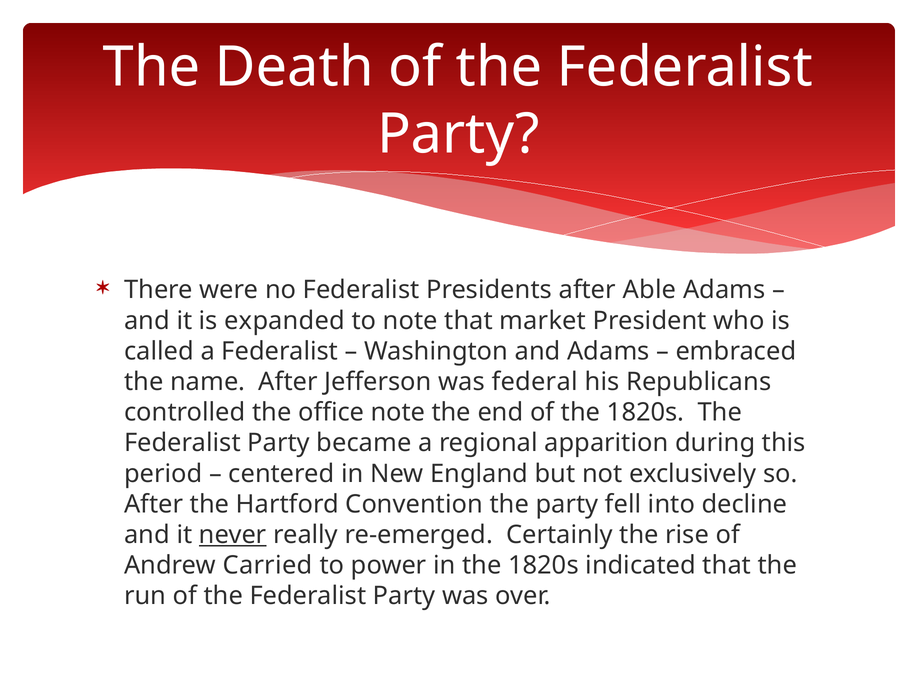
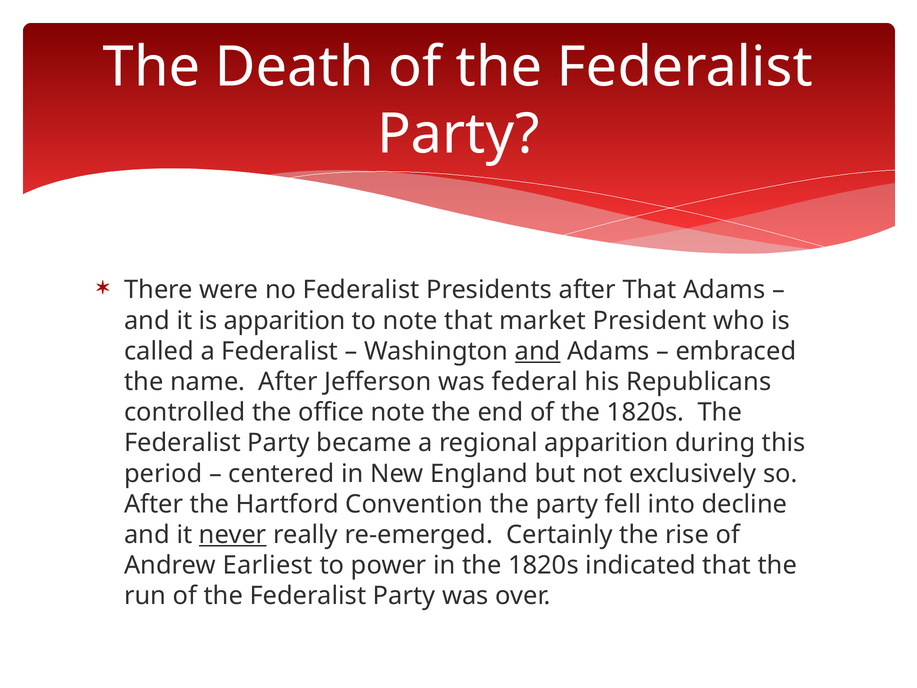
after Able: Able -> That (649, 290)
is expanded: expanded -> apparition (285, 321)
and underline: none -> present (538, 351)
Carried: Carried -> Earliest (268, 565)
